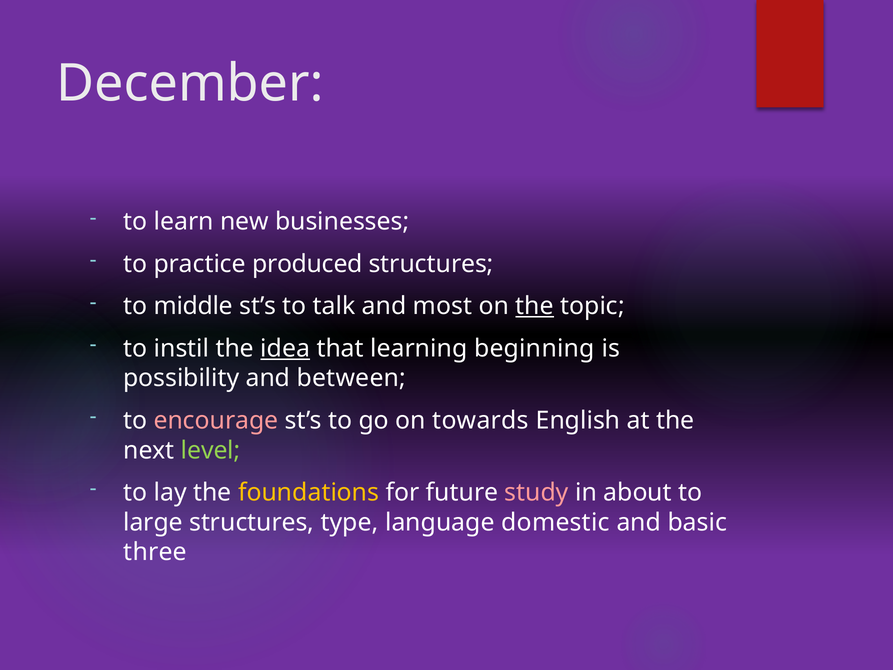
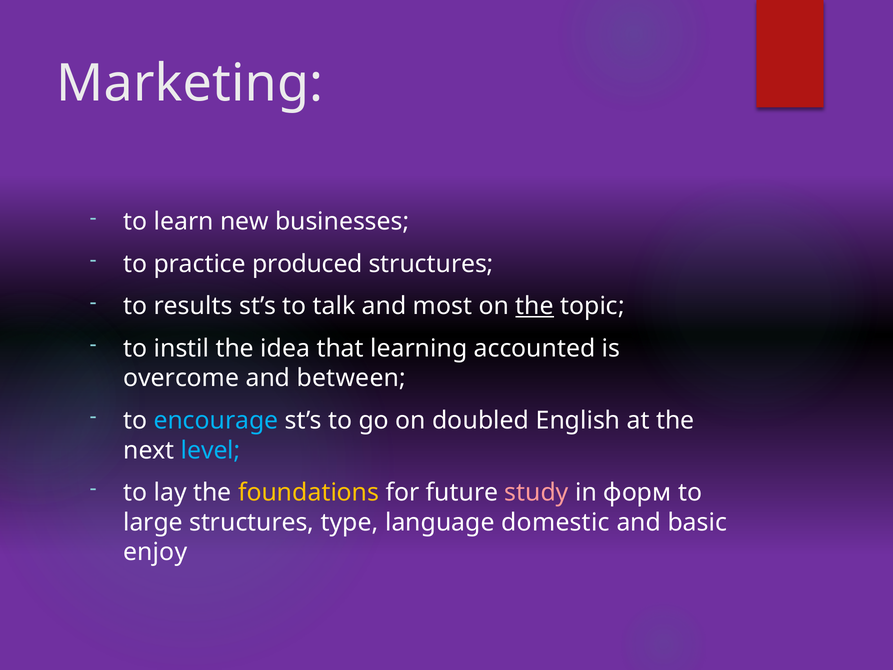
December: December -> Marketing (190, 84)
middle: middle -> results (193, 306)
idea underline: present -> none (285, 348)
beginning: beginning -> accounted (535, 348)
possibility: possibility -> overcome (181, 378)
encourage colour: pink -> light blue (216, 420)
towards: towards -> doubled (481, 420)
level colour: light green -> light blue (211, 450)
about: about -> форм (637, 492)
three: three -> enjoy (155, 552)
